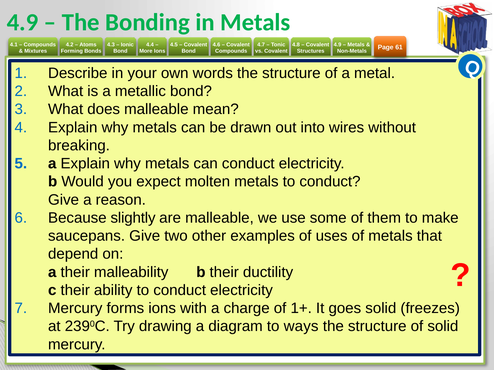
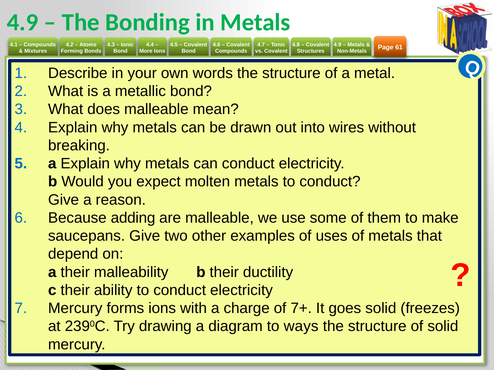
slightly: slightly -> adding (133, 218)
1+: 1+ -> 7+ (301, 309)
